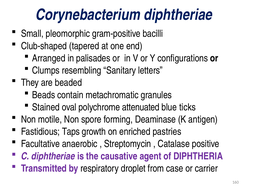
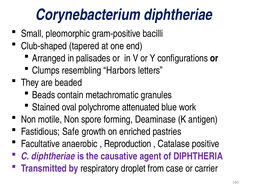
Sanitary: Sanitary -> Harbors (120, 70)
ticks: ticks -> work (188, 107)
Taps: Taps -> Safe (71, 131)
Streptomycin: Streptomycin -> Reproduction (128, 144)
